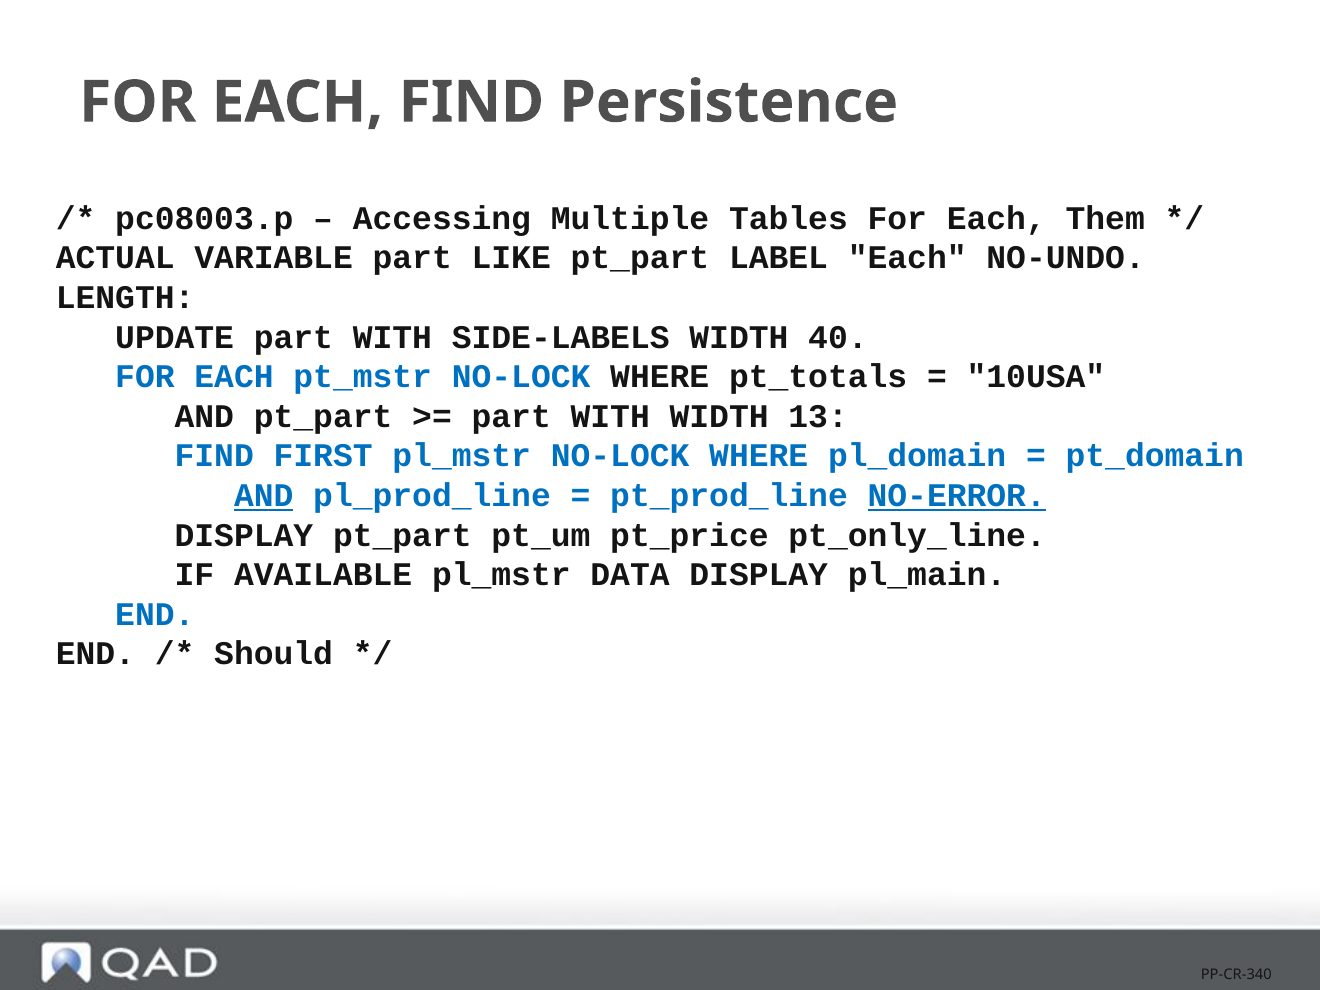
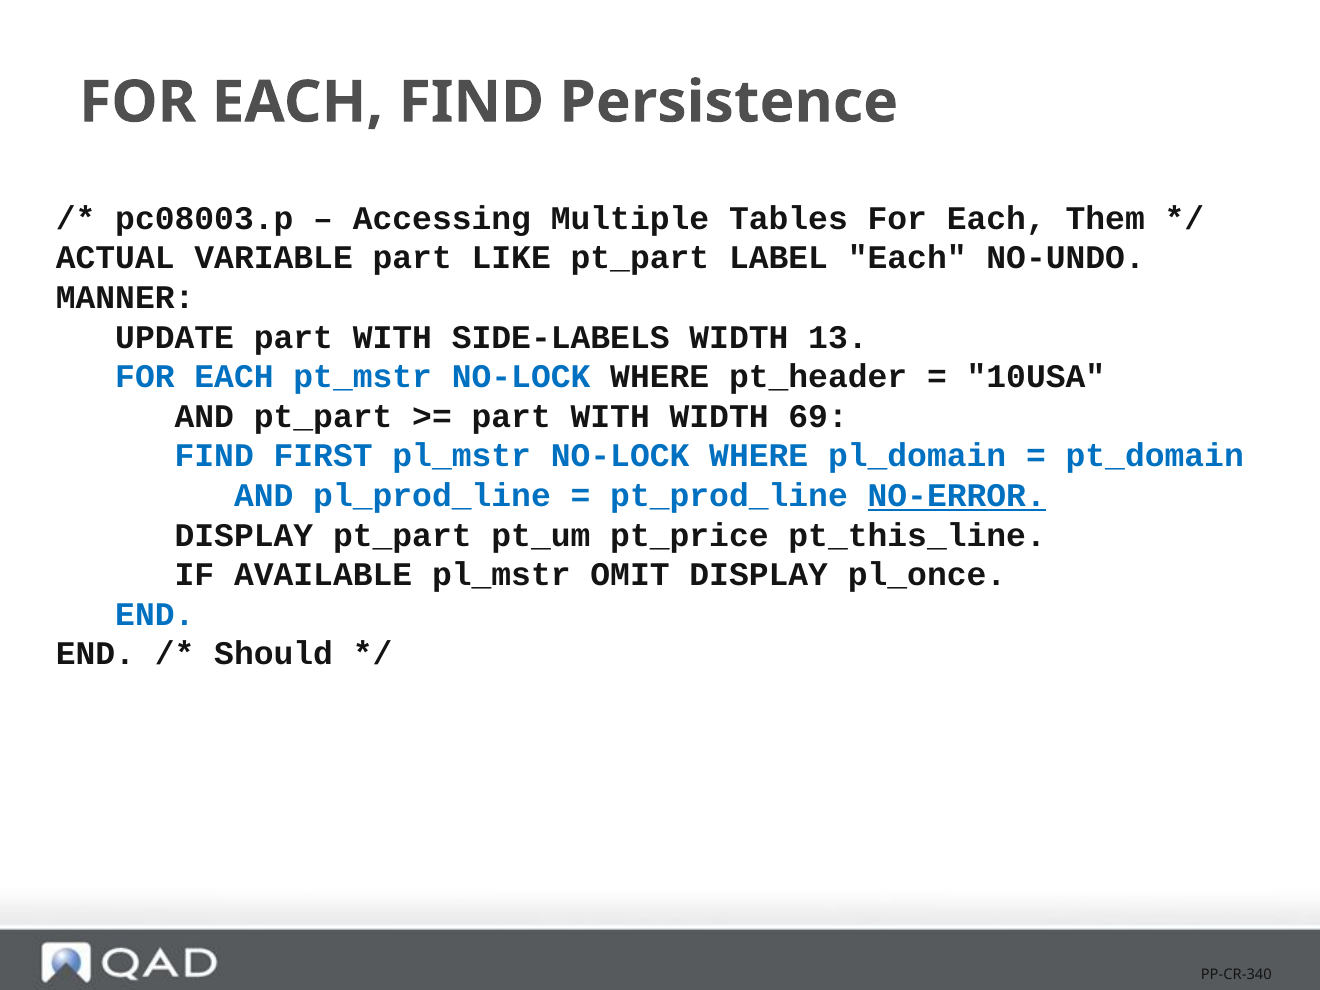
LENGTH: LENGTH -> MANNER (125, 298)
40: 40 -> 13 (838, 337)
pt_totals: pt_totals -> pt_header (818, 377)
13: 13 -> 69 (818, 416)
AND underline: present -> none (264, 496)
pt_only_line: pt_only_line -> pt_this_line (917, 535)
DATA: DATA -> OMIT (630, 575)
pl_main: pl_main -> pl_once (927, 575)
